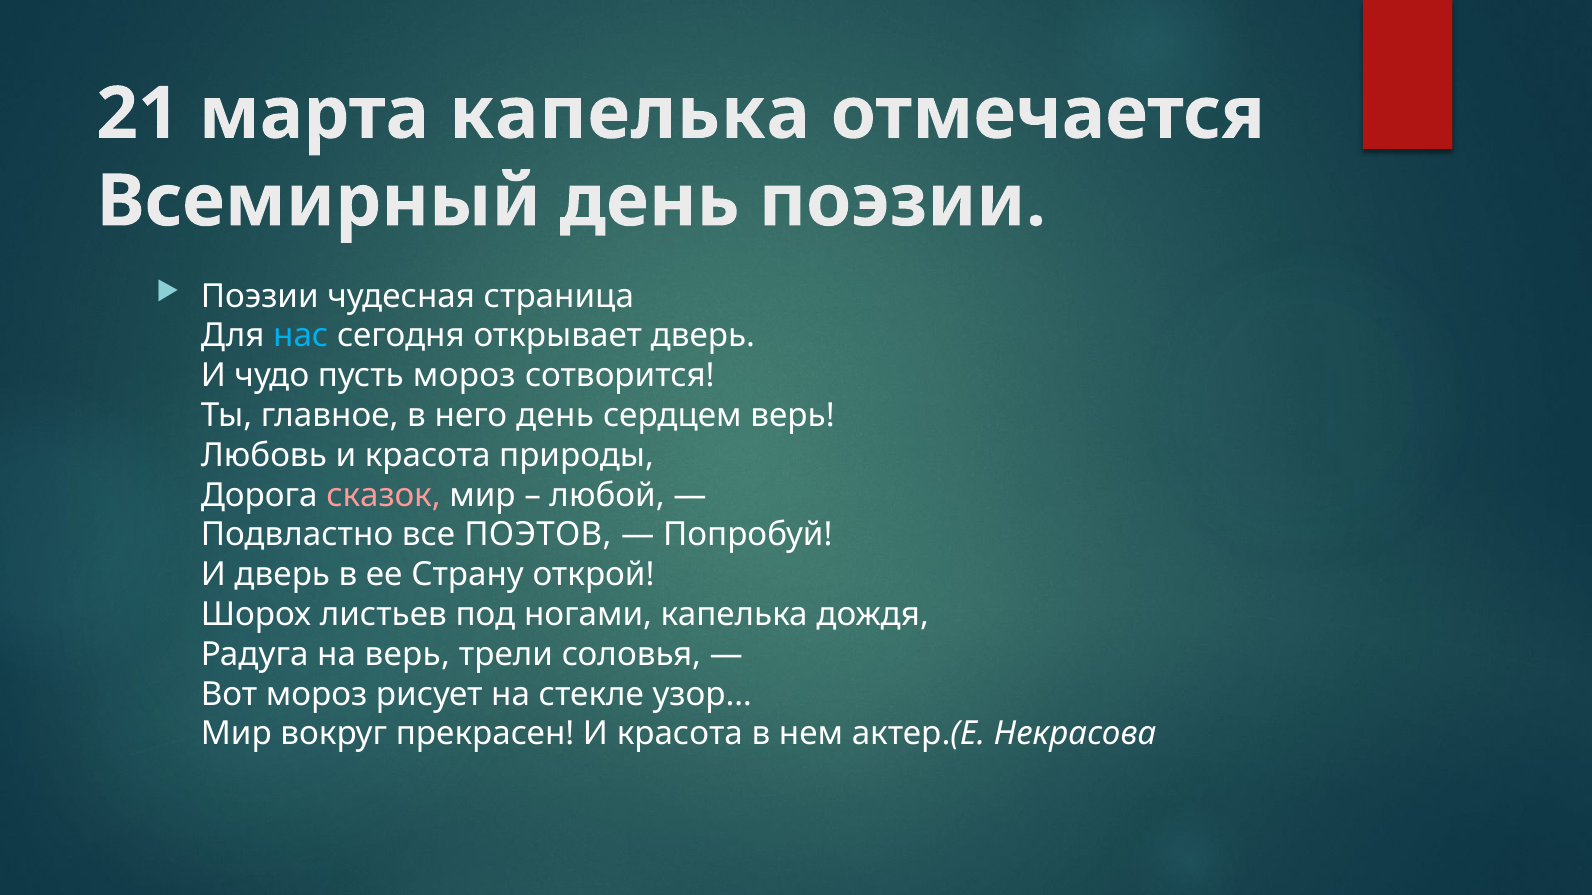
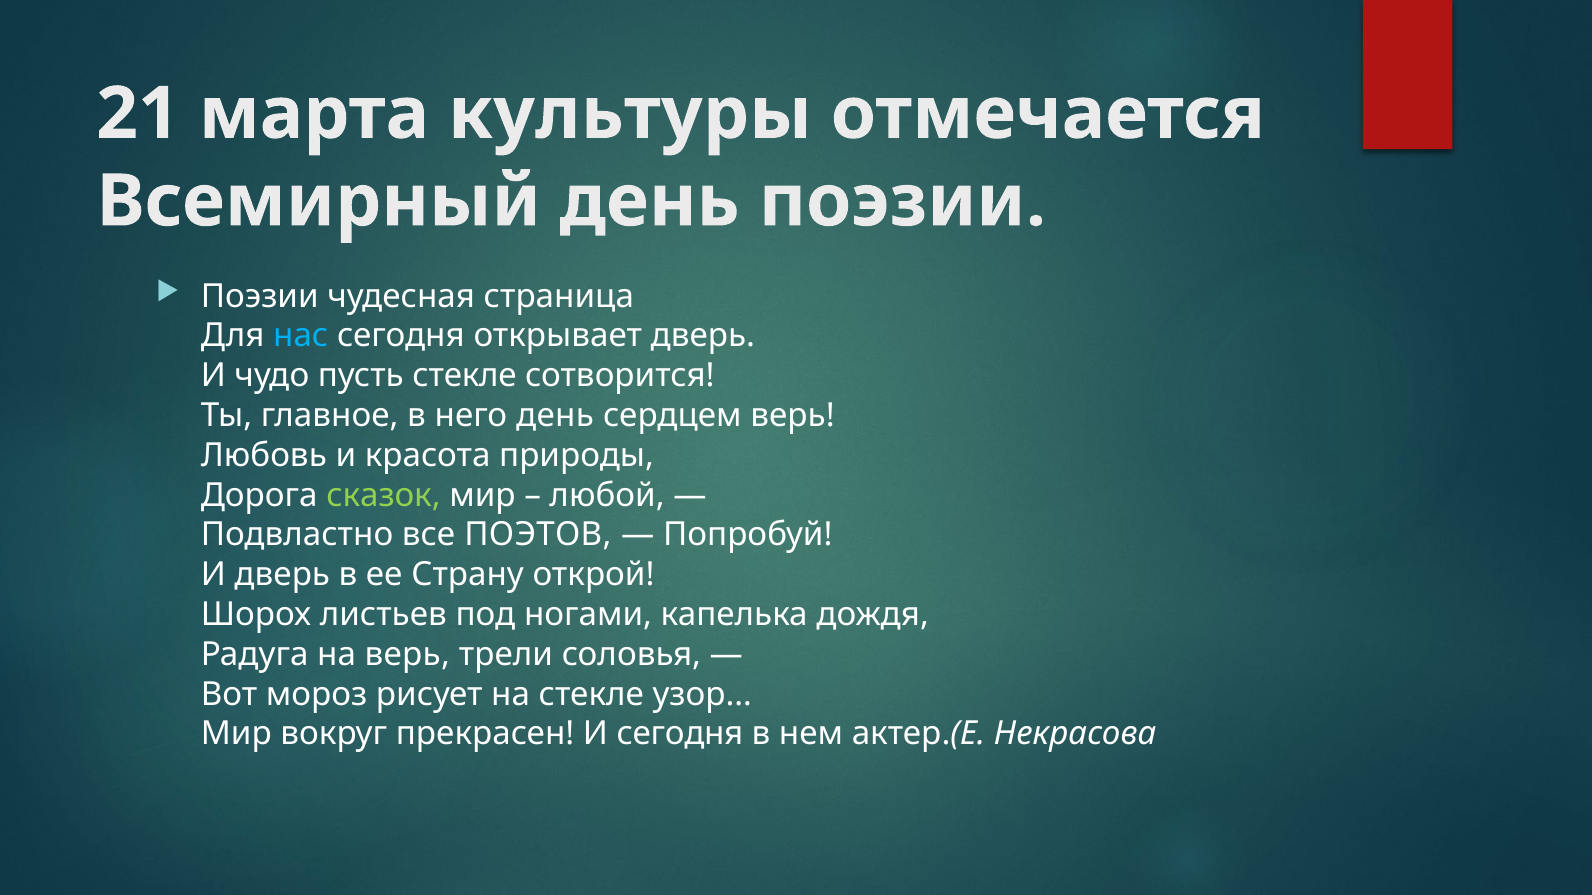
марта капелька: капелька -> культуры (630, 114)
пусть мороз: мороз -> стекле (465, 376)
сказок colour: pink -> light green (384, 495)
прекрасен И красота: красота -> сегодня (680, 734)
